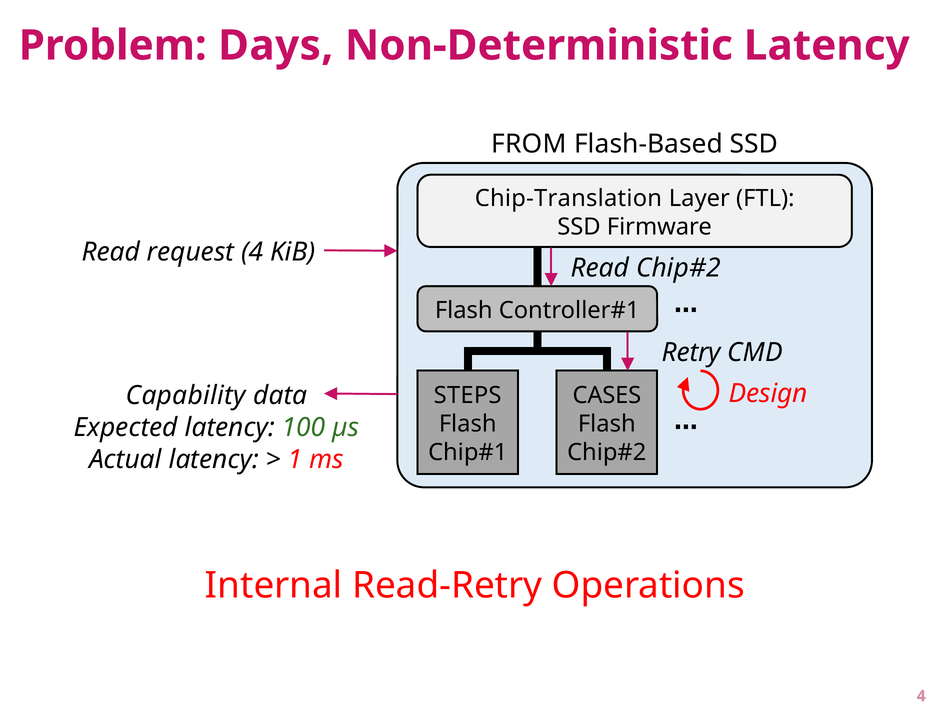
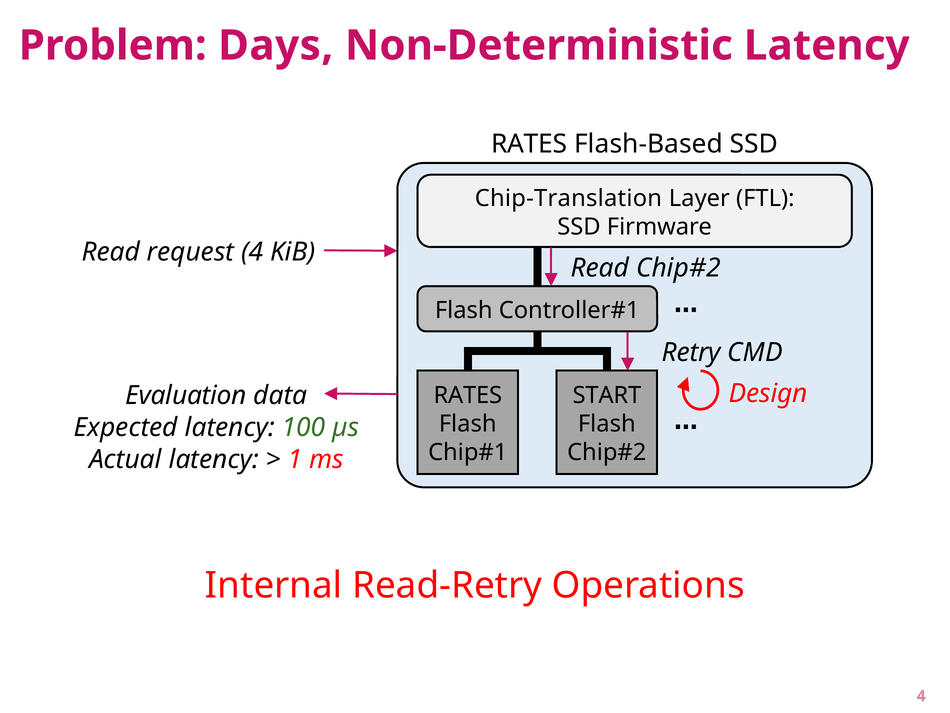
FROM: FROM -> RATES (529, 144)
Capability: Capability -> Evaluation (186, 395)
STEPS: STEPS -> RATES (468, 395)
CASES: CASES -> START (607, 395)
